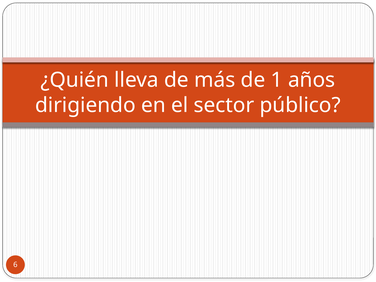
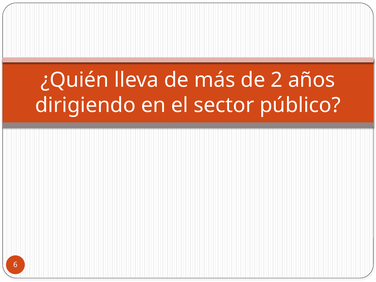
1: 1 -> 2 (277, 80)
